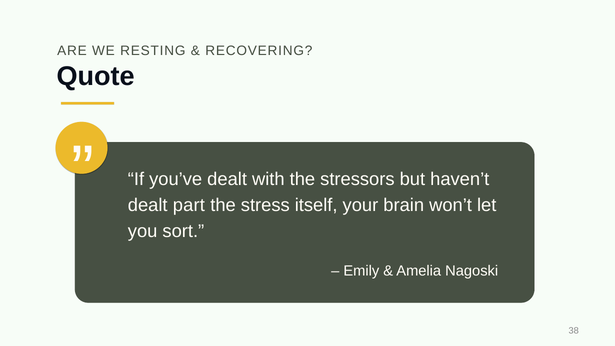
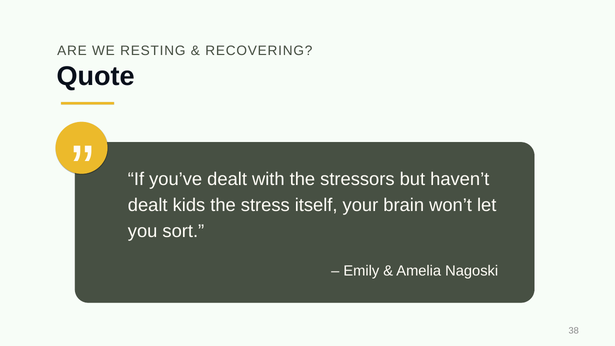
part: part -> kids (189, 205)
